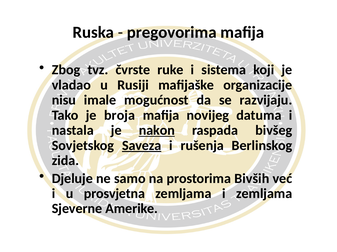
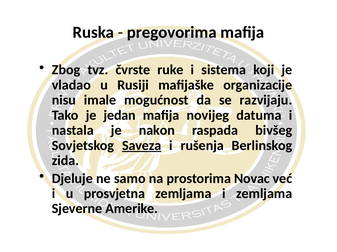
broja: broja -> jedan (120, 116)
nakon underline: present -> none (157, 131)
Bivših: Bivših -> Novac (252, 179)
